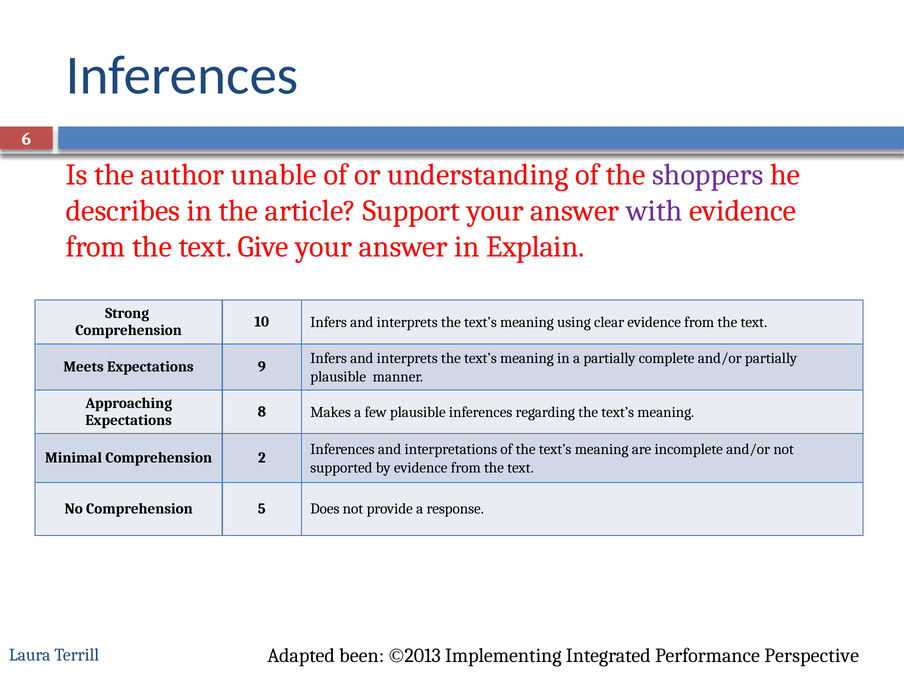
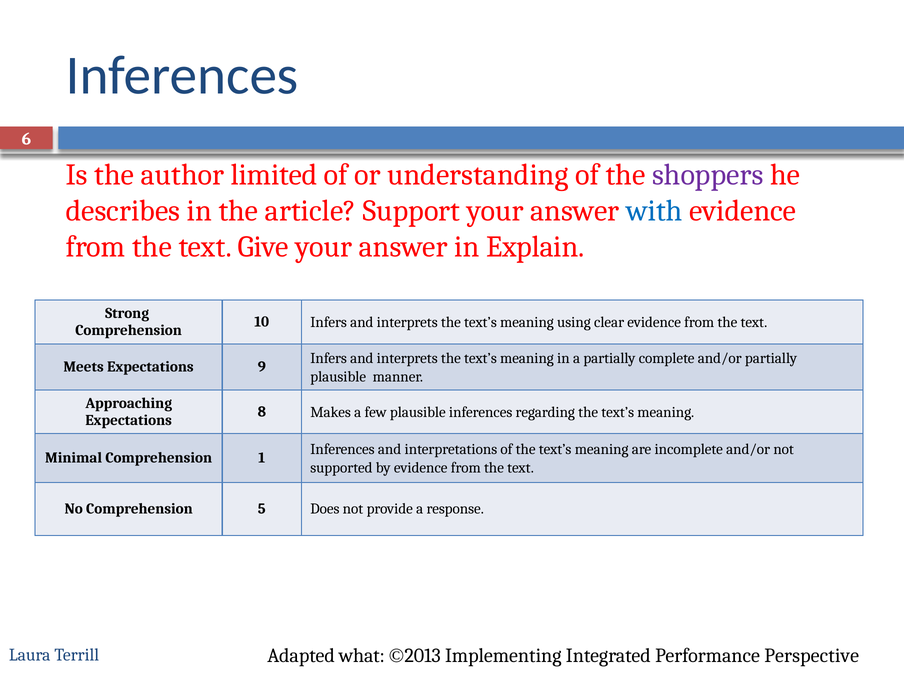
unable: unable -> limited (274, 175)
with colour: purple -> blue (654, 211)
2: 2 -> 1 (262, 458)
been: been -> what (362, 655)
